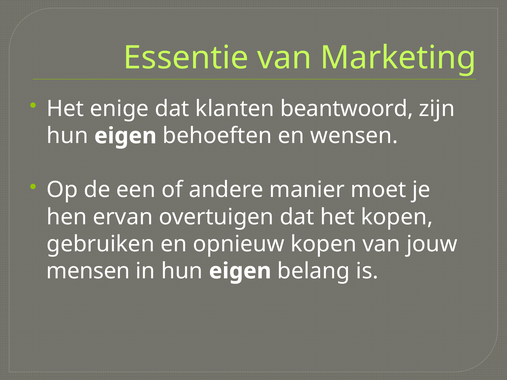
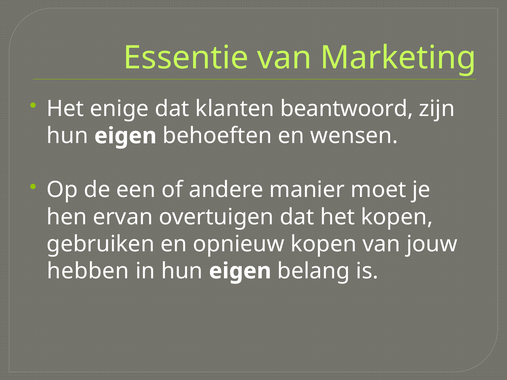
mensen: mensen -> hebben (88, 271)
